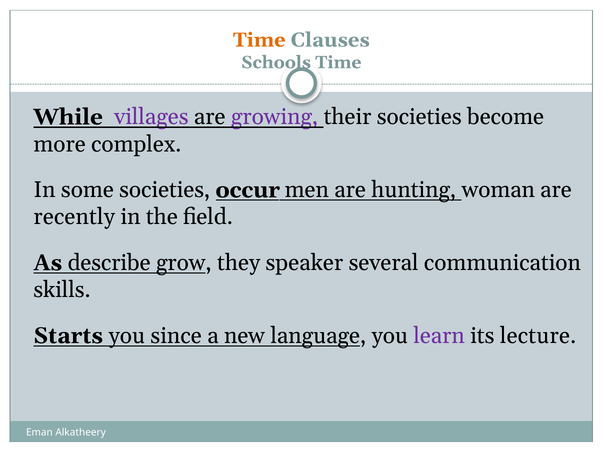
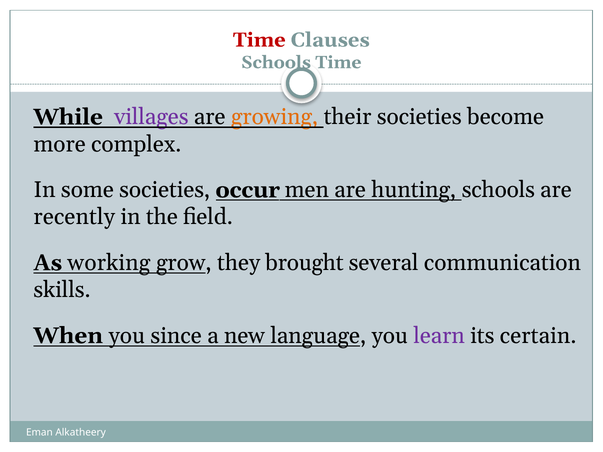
Time colour: orange -> red (259, 40)
growing colour: purple -> orange (275, 117)
hunting woman: woman -> schools (498, 190)
describe: describe -> working (109, 263)
speaker: speaker -> brought (304, 263)
Starts: Starts -> When (68, 336)
lecture: lecture -> certain (538, 336)
